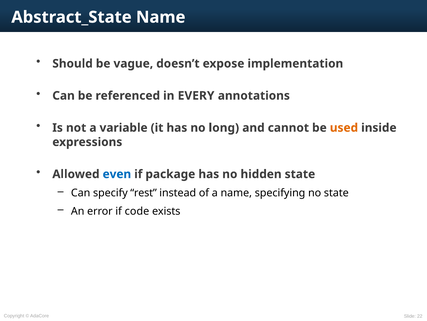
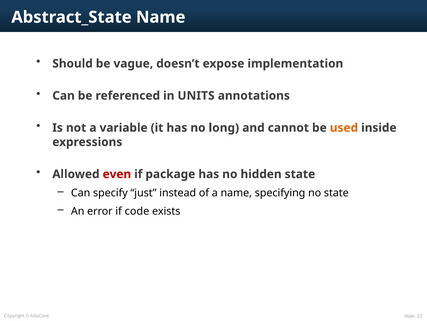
EVERY: EVERY -> UNITS (196, 95)
even colour: blue -> red (117, 174)
rest: rest -> just (144, 193)
